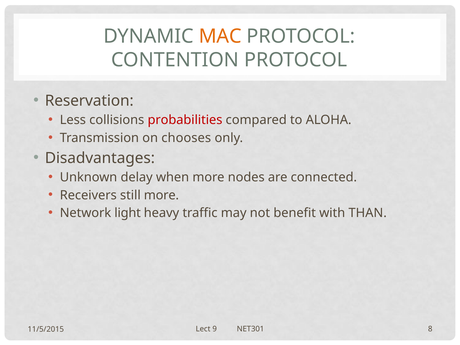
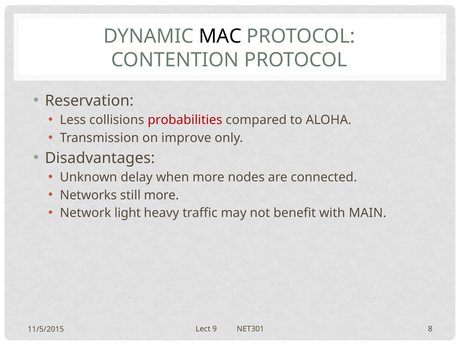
MAC colour: orange -> black (220, 36)
chooses: chooses -> improve (186, 138)
Receivers: Receivers -> Networks (88, 195)
THAN: THAN -> MAIN (368, 213)
